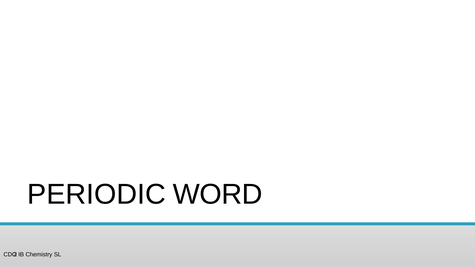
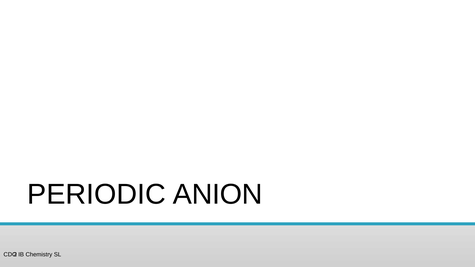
WORD: WORD -> ANION (218, 194)
